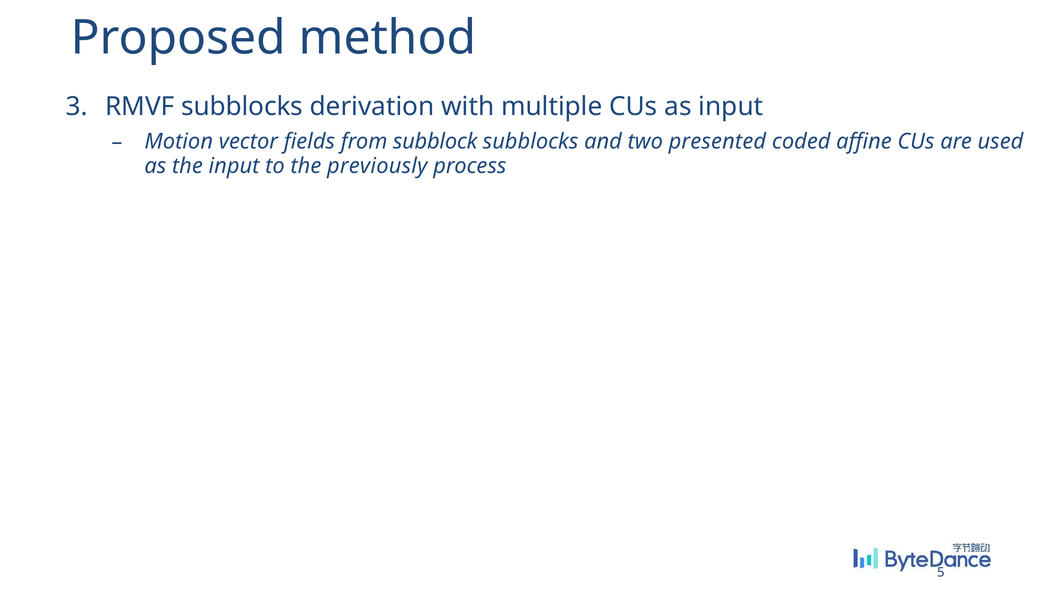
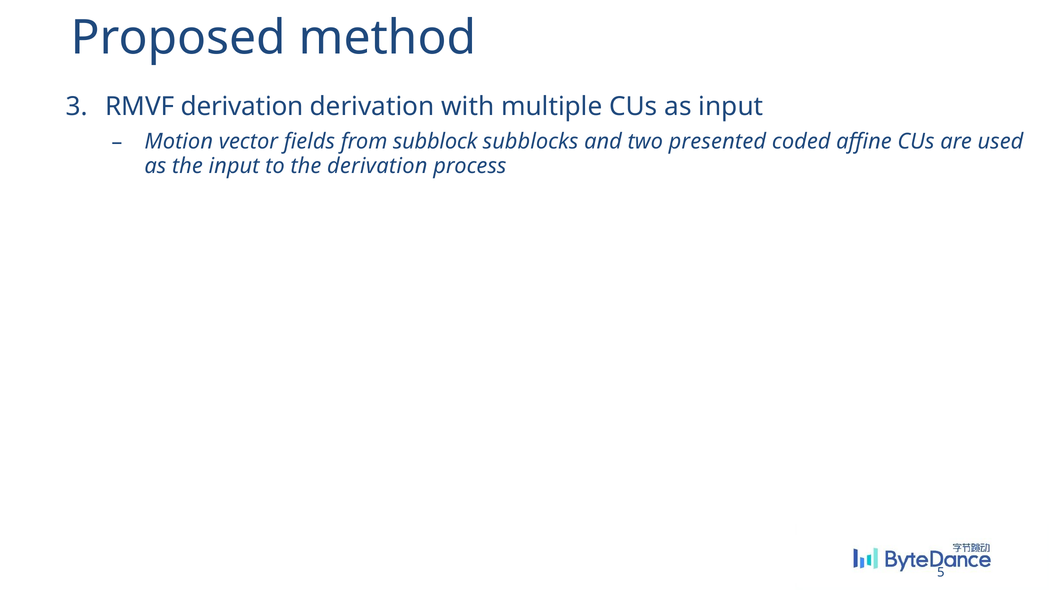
RMVF subblocks: subblocks -> derivation (242, 107)
the previously: previously -> derivation (377, 166)
